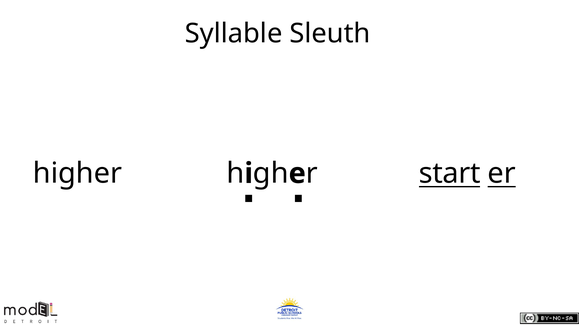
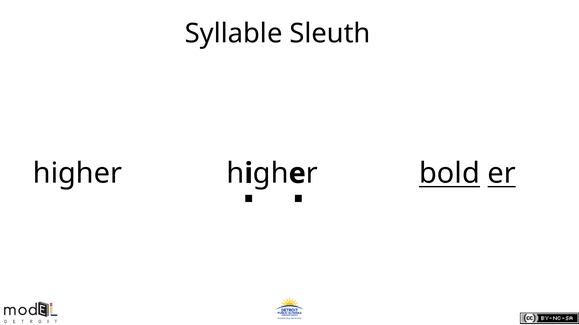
start: start -> bold (450, 174)
